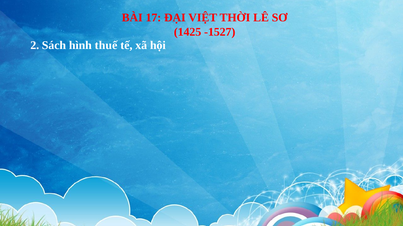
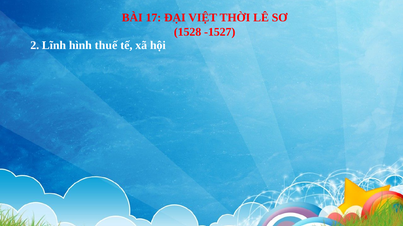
1425: 1425 -> 1528 (188, 32)
Sách: Sách -> Lĩnh (54, 45)
